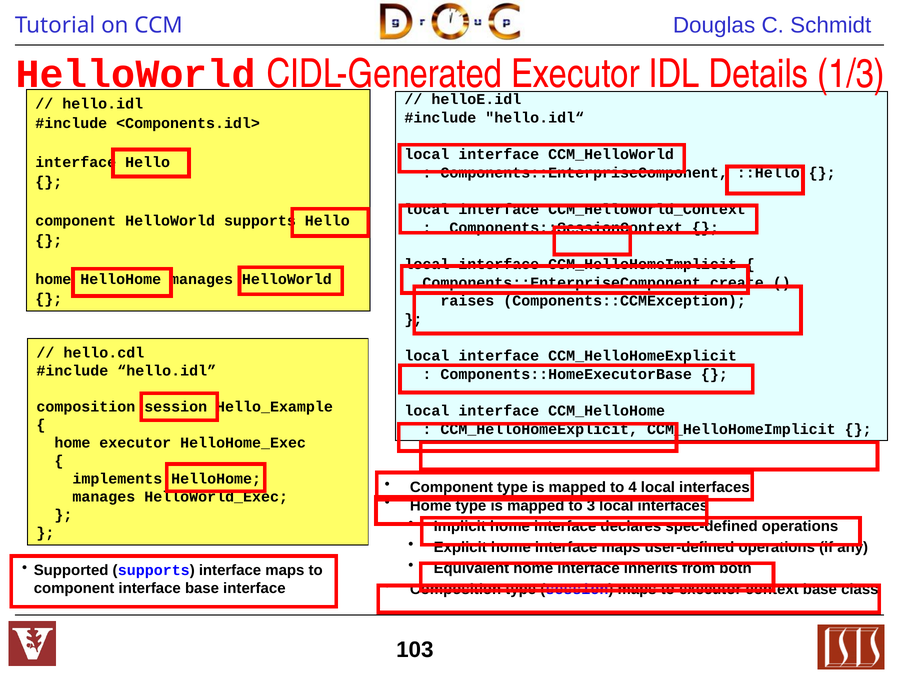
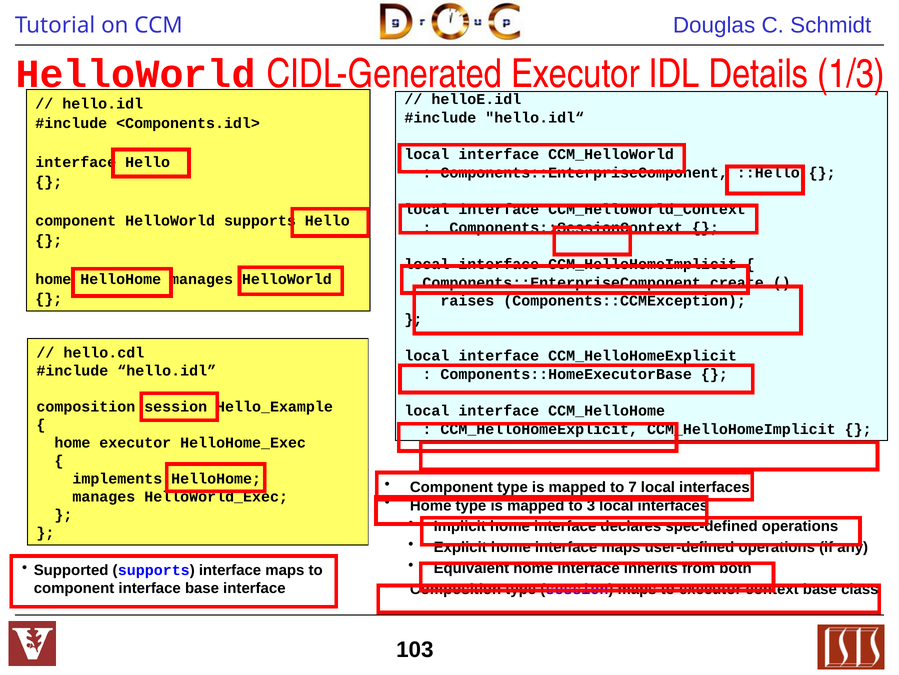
4: 4 -> 7 (633, 487)
